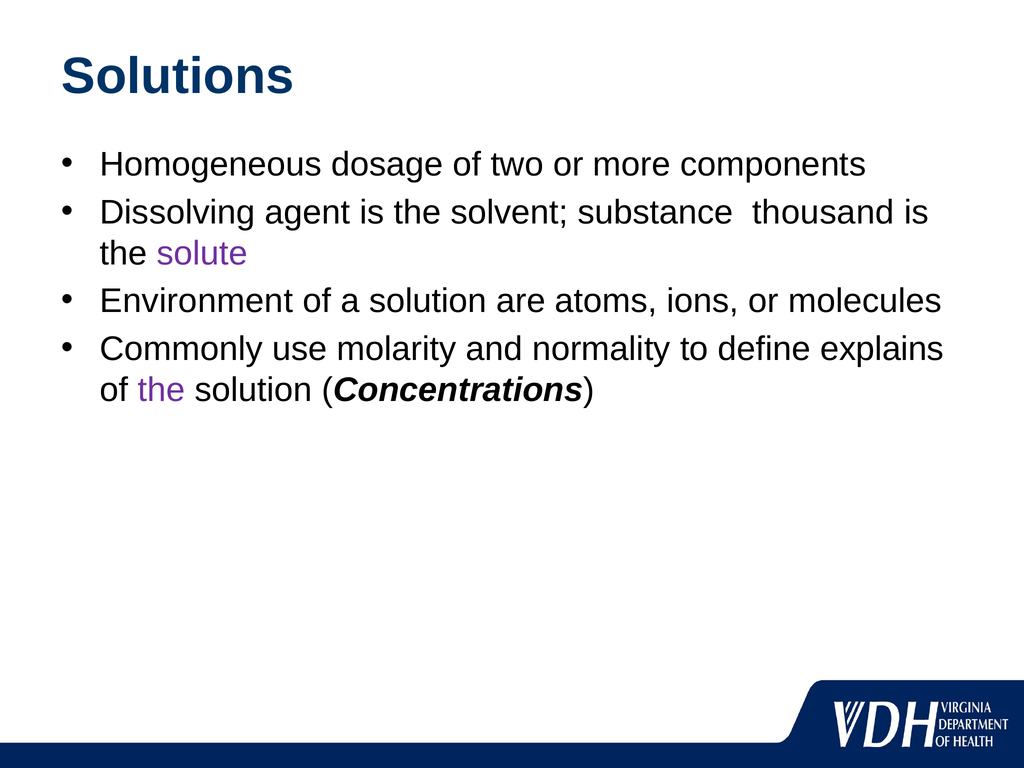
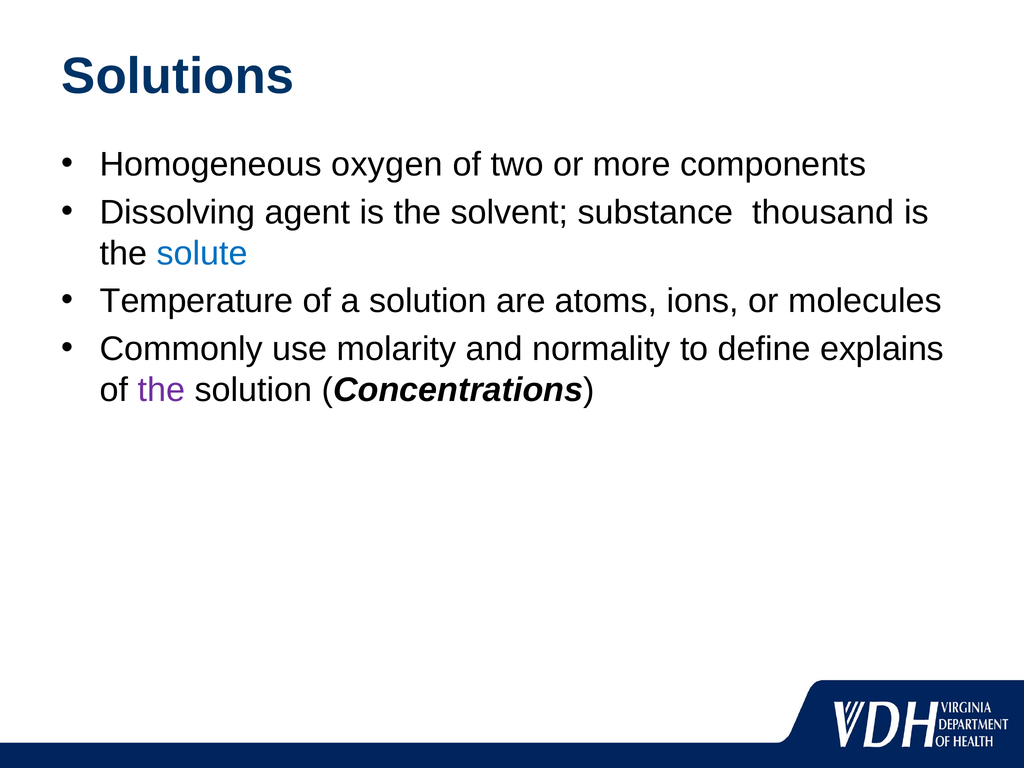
dosage: dosage -> oxygen (387, 165)
solute colour: purple -> blue (202, 253)
Environment: Environment -> Temperature (197, 301)
